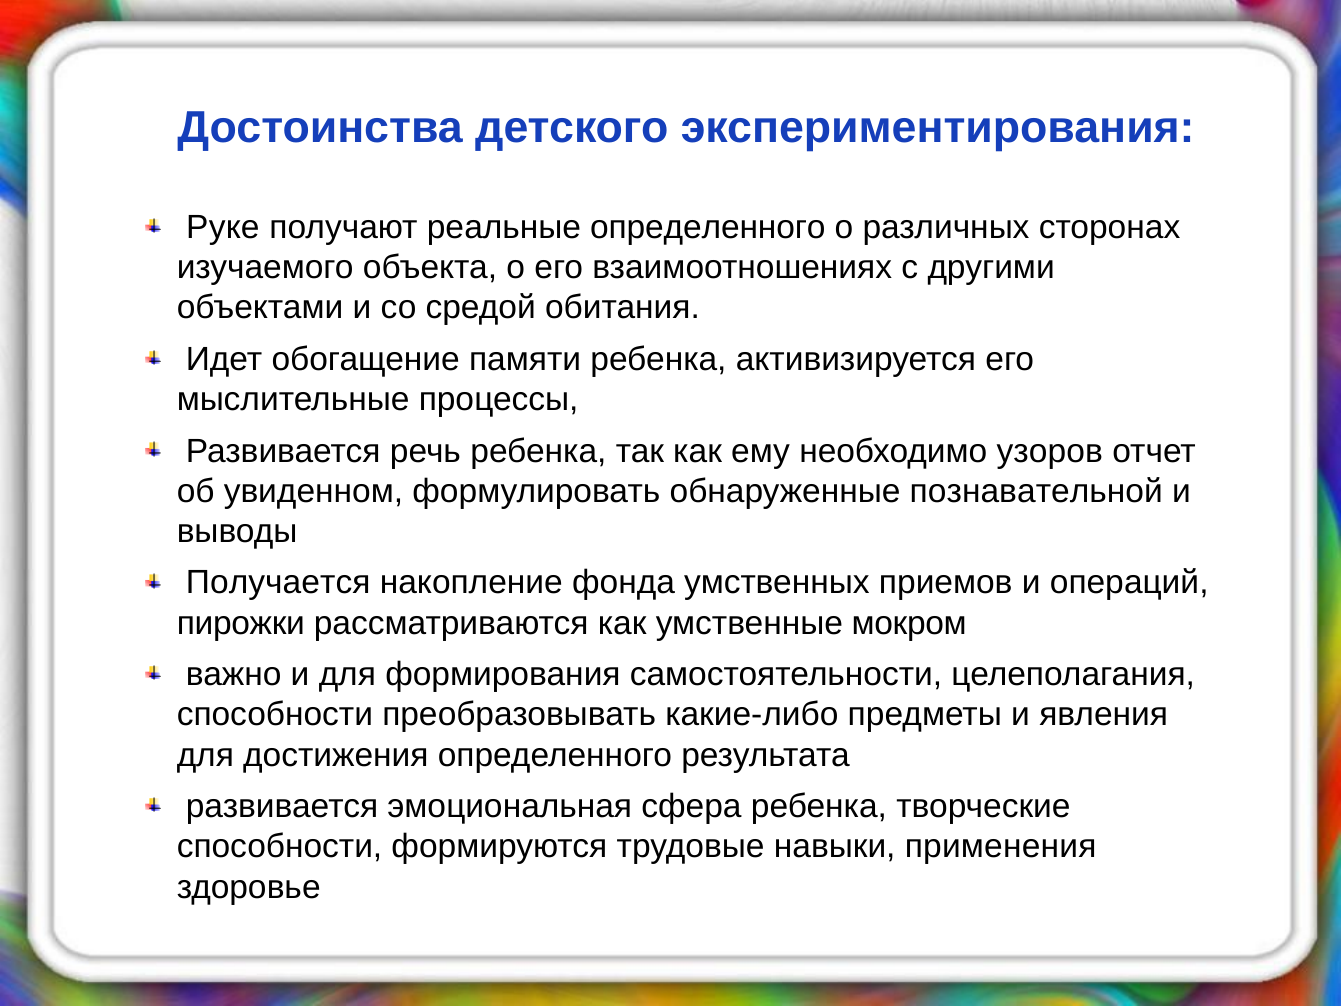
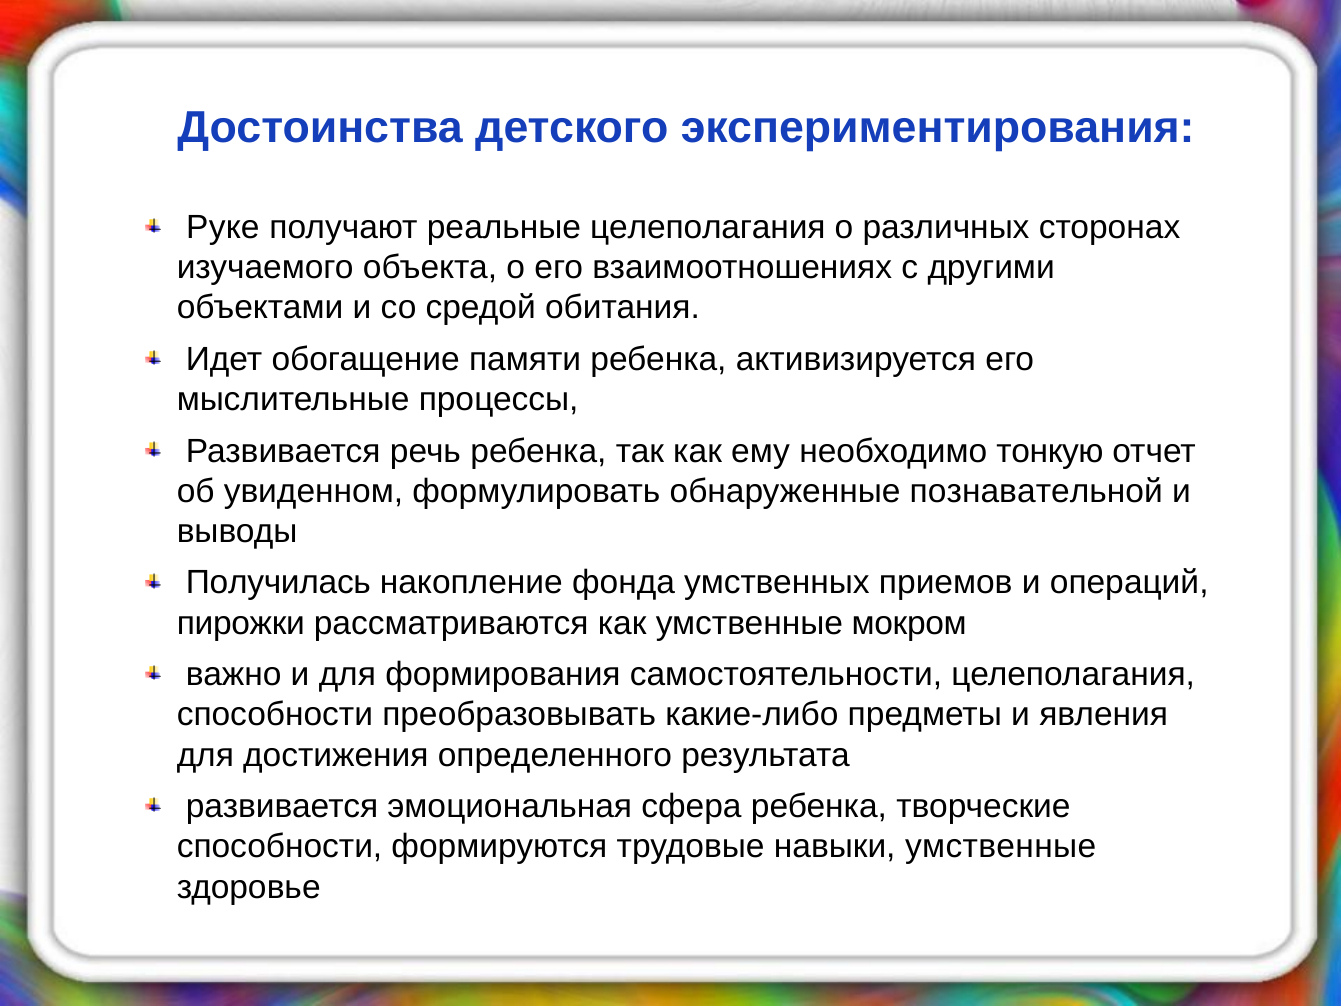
реальные определенного: определенного -> целеполагания (708, 227)
узоров: узоров -> тонкую (1050, 451)
Получается: Получается -> Получилась (278, 583)
навыки применения: применения -> умственные (1001, 846)
